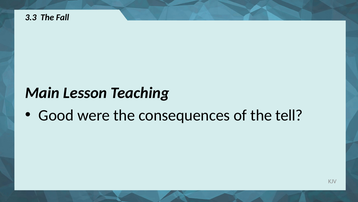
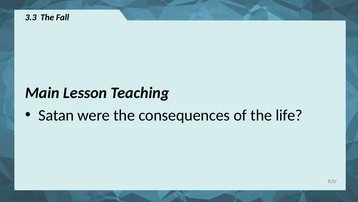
Good: Good -> Satan (56, 115)
tell: tell -> life (289, 115)
